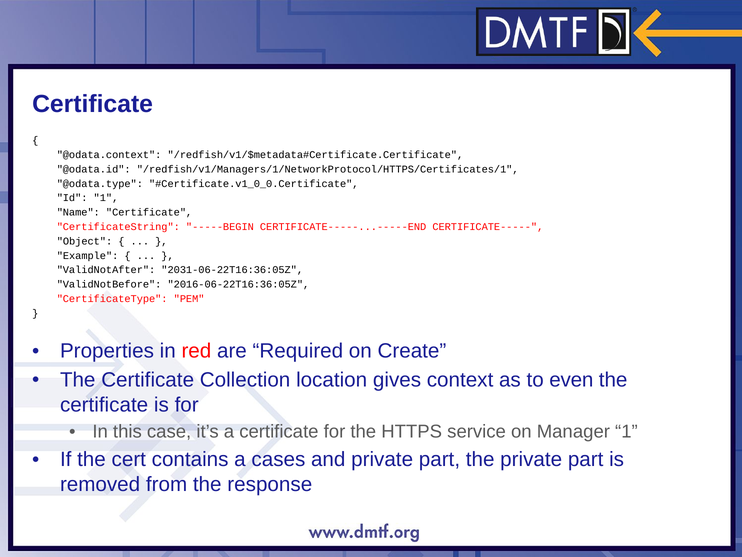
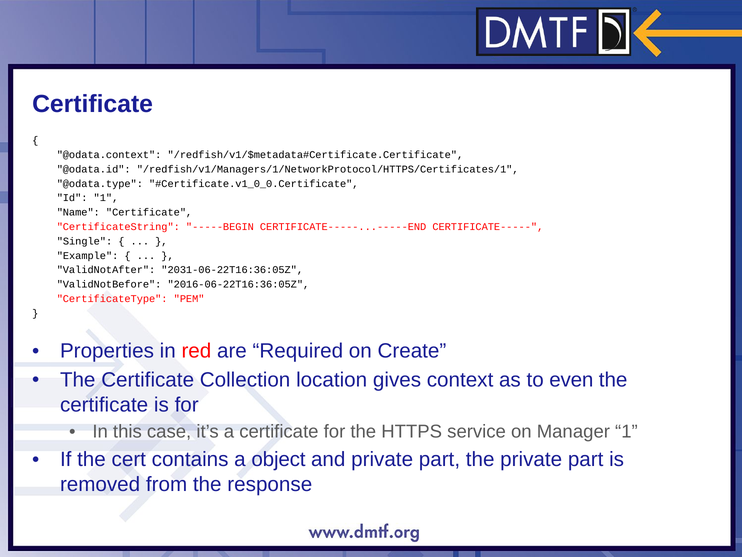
Object: Object -> Single (84, 241)
cases: cases -> object (279, 459)
